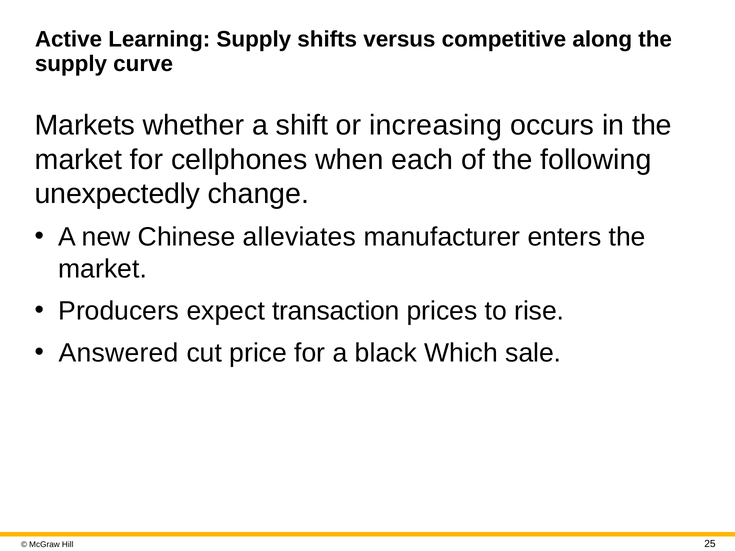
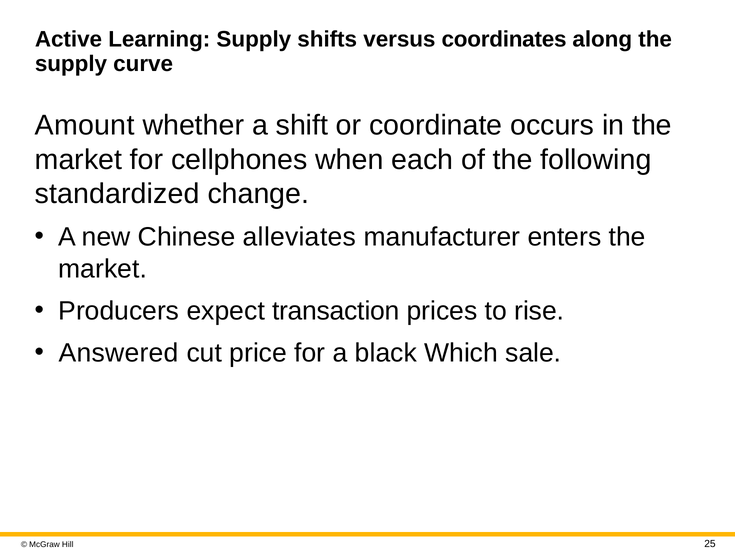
competitive: competitive -> coordinates (504, 39)
Markets: Markets -> Amount (85, 125)
increasing: increasing -> coordinate (436, 125)
unexpectedly: unexpectedly -> standardized (117, 194)
